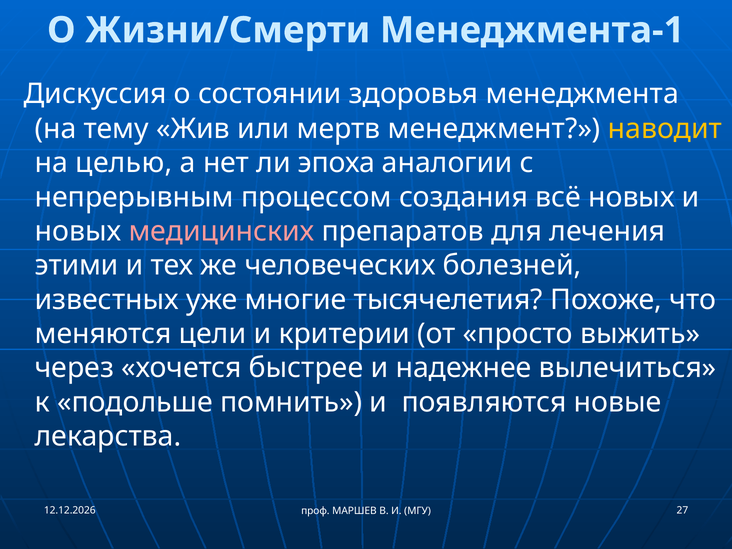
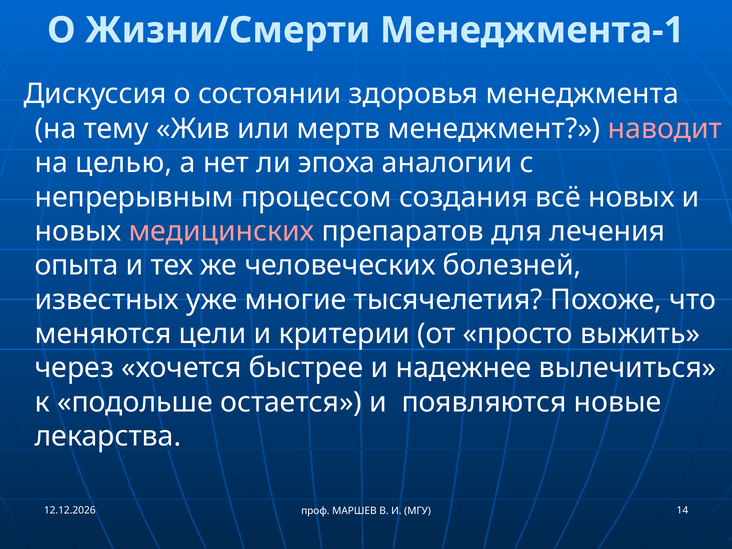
наводит colour: yellow -> pink (665, 129)
этими: этими -> опыта (77, 265)
помнить: помнить -> остается (291, 402)
27: 27 -> 14 (682, 510)
